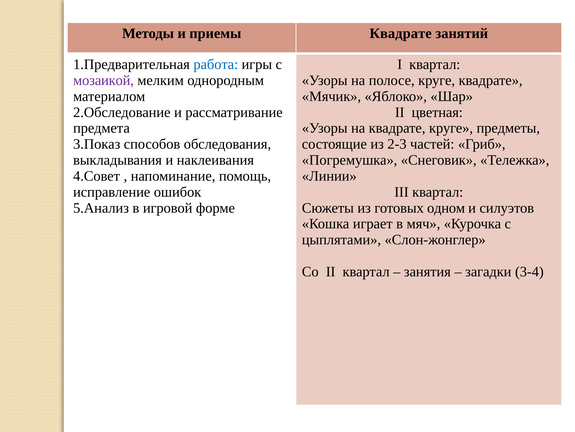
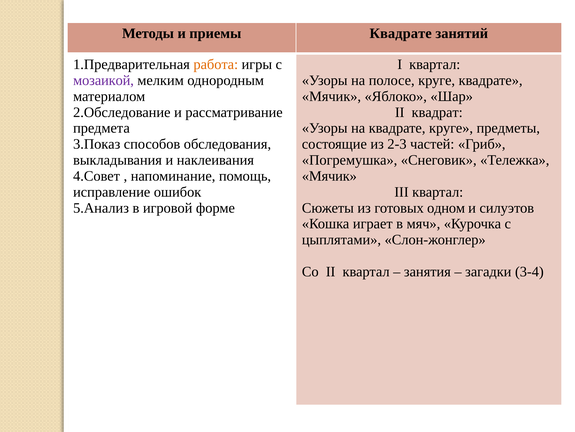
работа colour: blue -> orange (216, 64)
цветная: цветная -> квадрат (437, 112)
Линии: Линии -> Мячик (329, 176)
